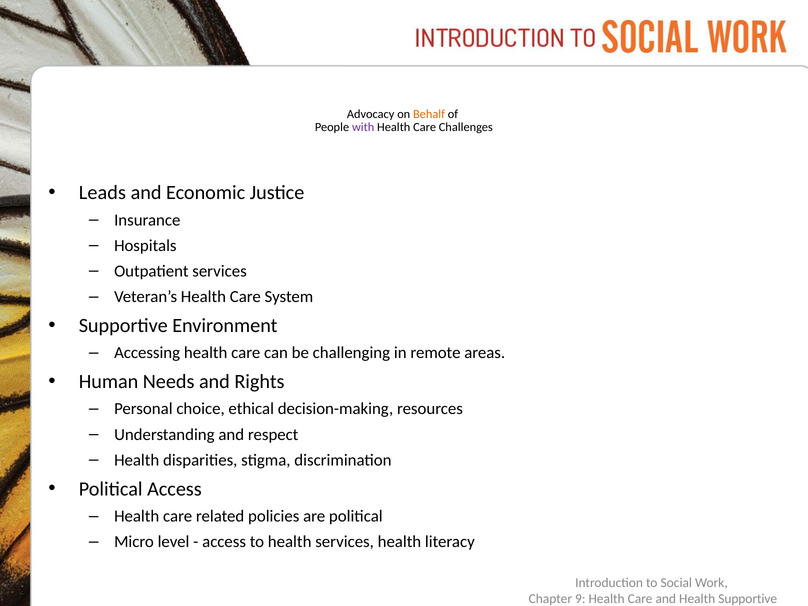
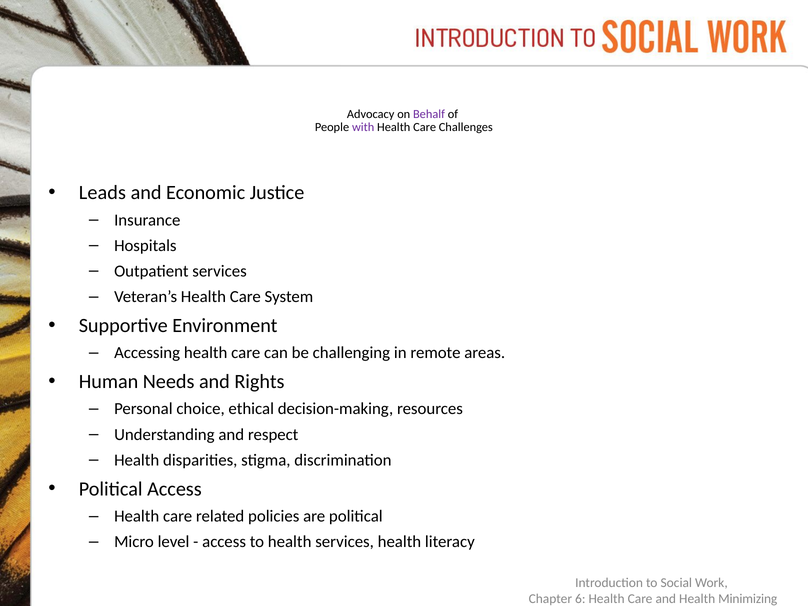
Behalf colour: orange -> purple (429, 114)
9: 9 -> 6 (580, 599)
Health Supportive: Supportive -> Minimizing (748, 599)
